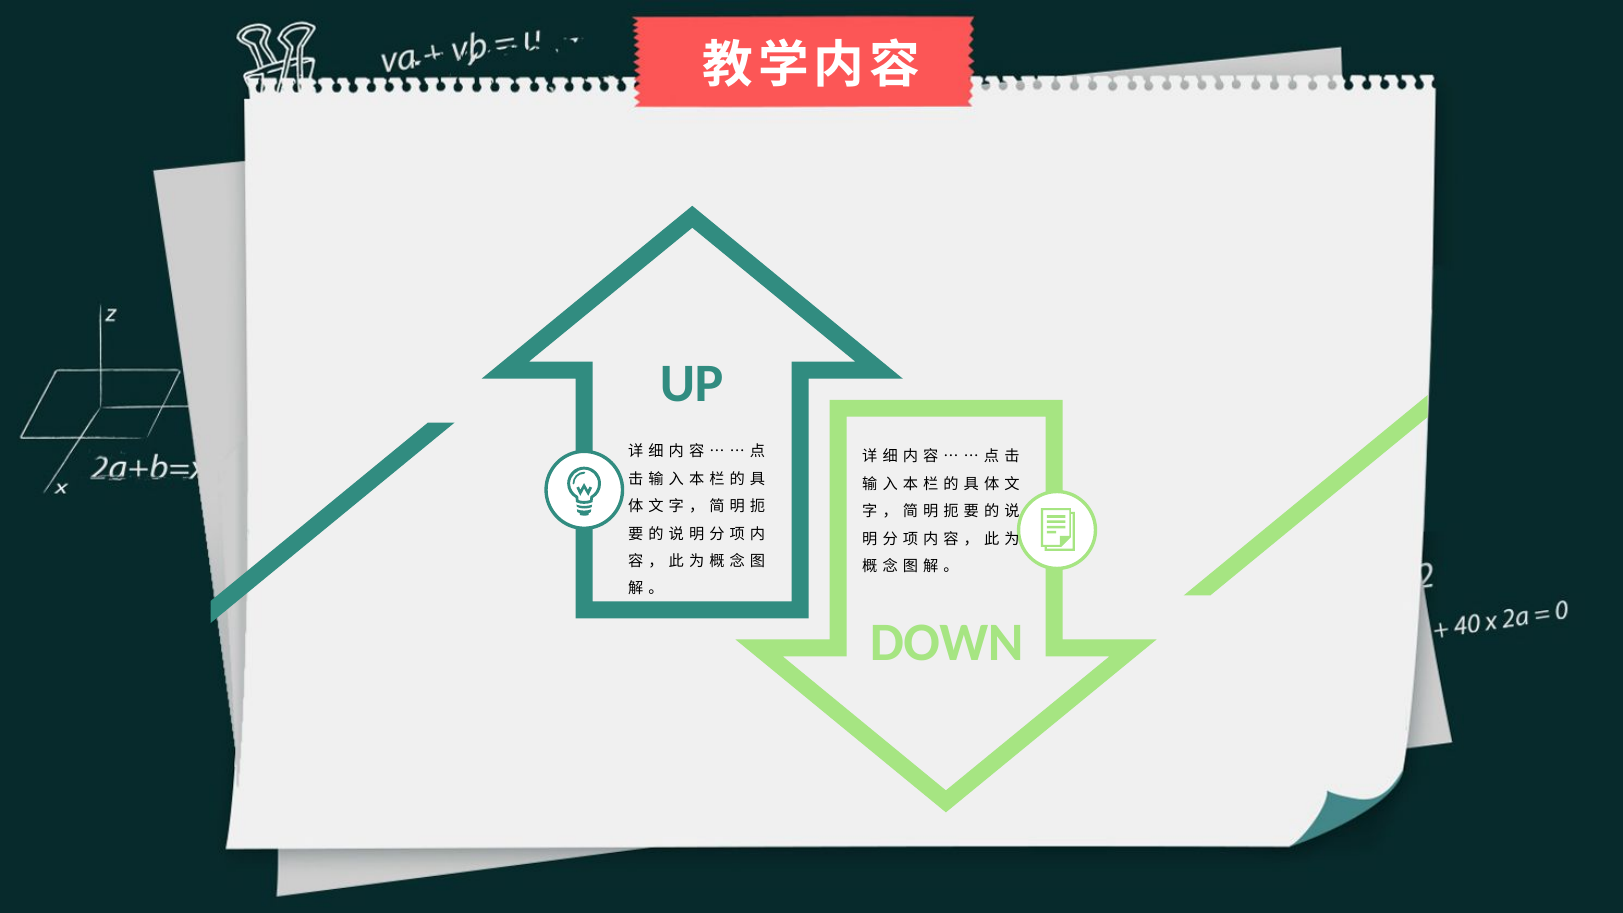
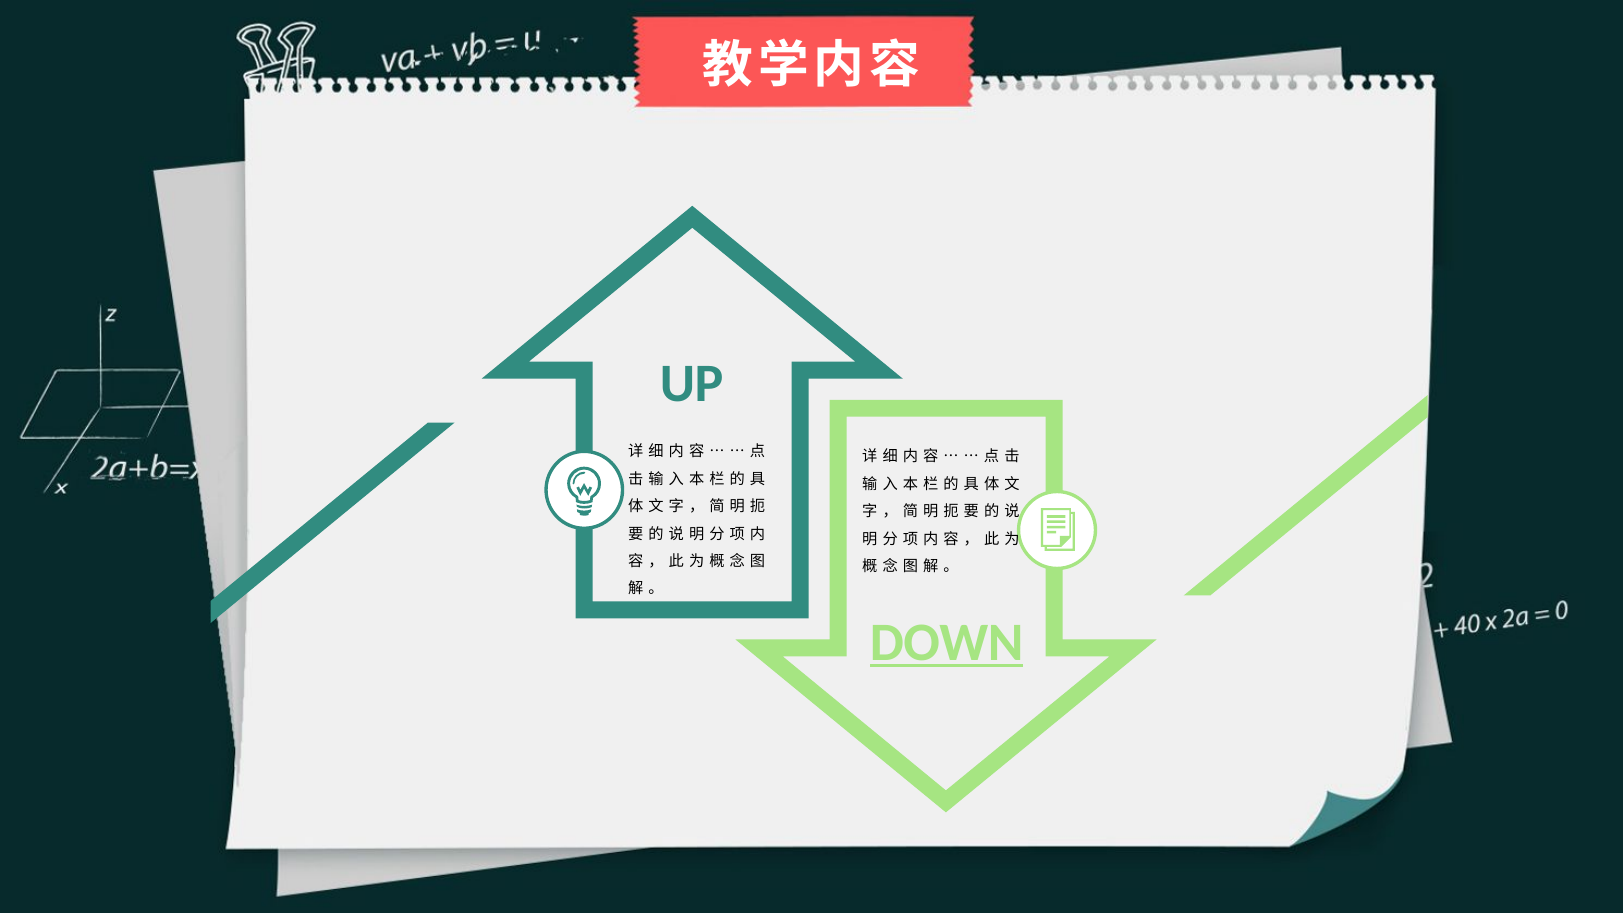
DOWN underline: none -> present (947, 642)
